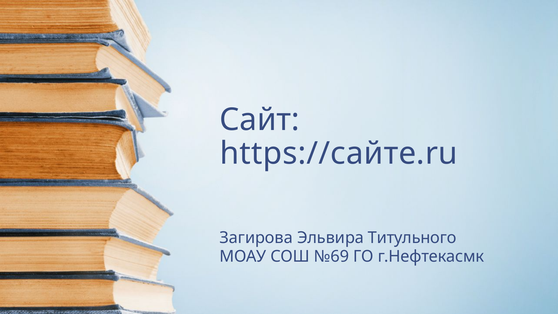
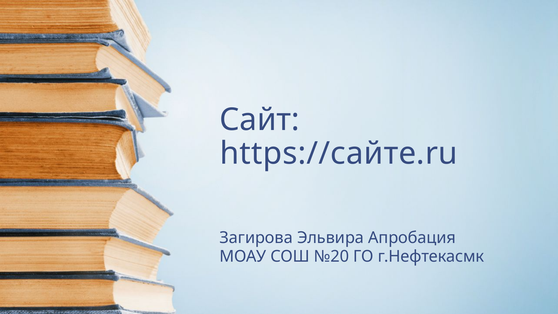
Титульного: Титульного -> Апробация (412, 238)
№69: №69 -> №20 (331, 256)
